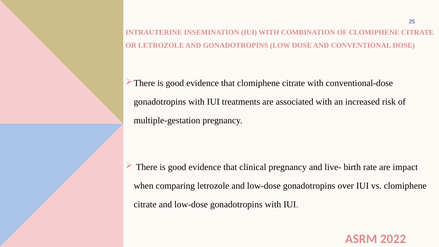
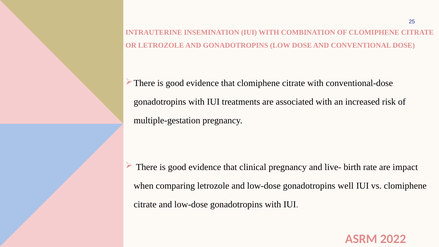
over: over -> well (346, 186)
